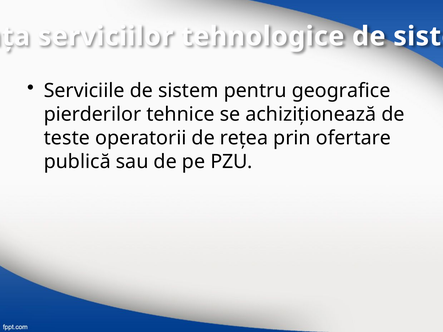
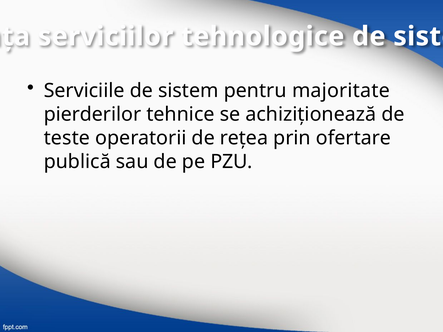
geografice: geografice -> majoritate (341, 91)
